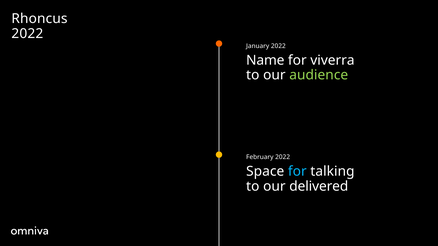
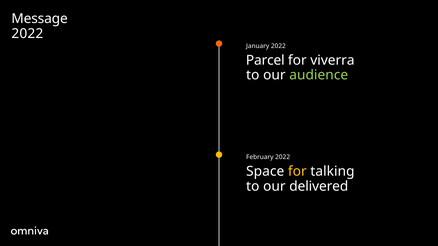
Rhoncus: Rhoncus -> Message (40, 19)
Name: Name -> Parcel (265, 60)
for colour: light blue -> yellow (297, 172)
